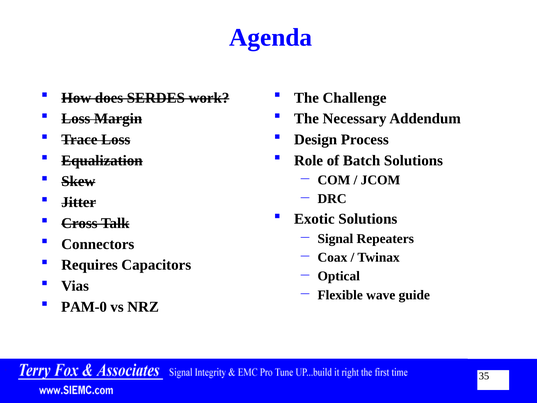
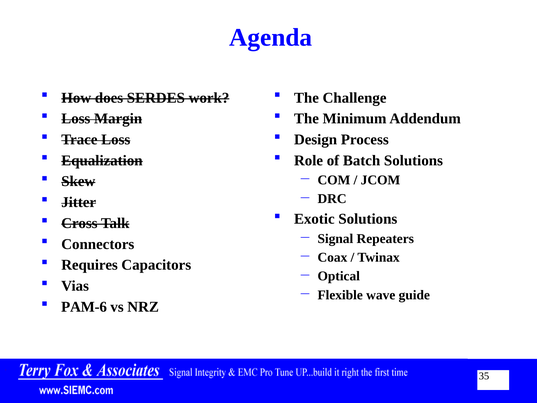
Necessary: Necessary -> Minimum (355, 119)
PAM-0: PAM-0 -> PAM-6 (84, 307)
